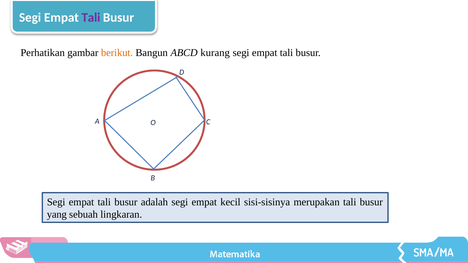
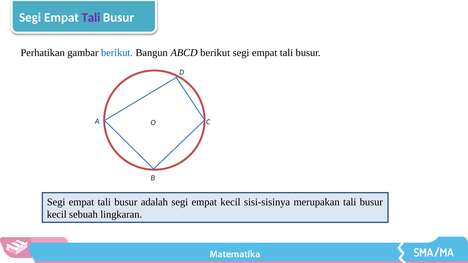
berikut colour: orange -> blue (117, 53)
ABCD kurang: kurang -> berikut (215, 53)
yang: yang -> kecil (57, 215)
